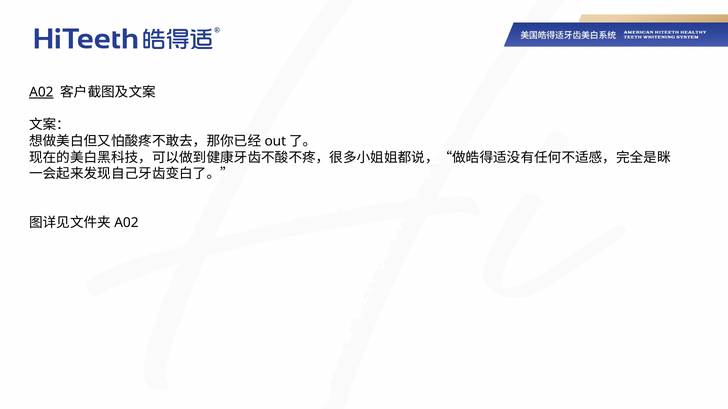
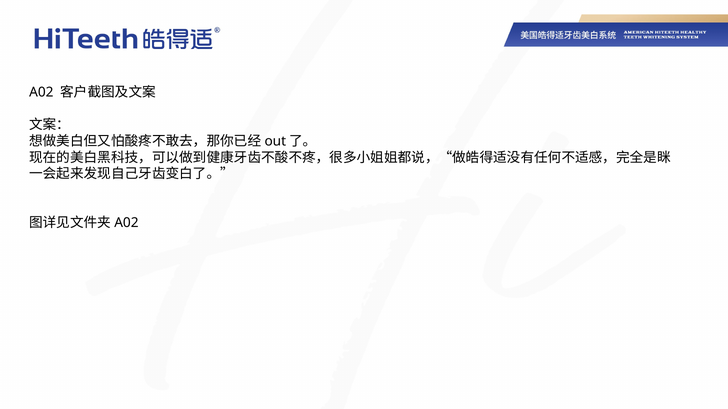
A02 underline: present -> none (41, 92)
